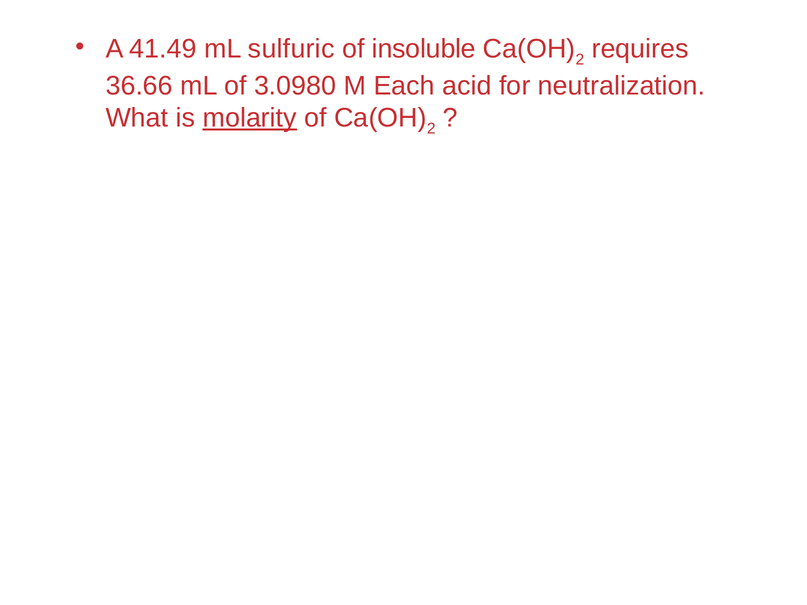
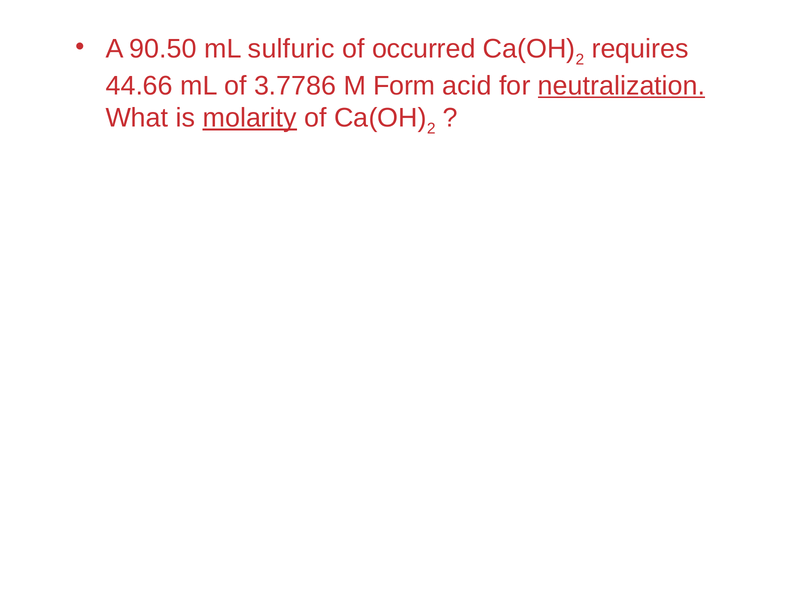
41.49: 41.49 -> 90.50 (163, 49)
insoluble: insoluble -> occurred (424, 49)
36.66: 36.66 -> 44.66 (139, 86)
3.0980: 3.0980 -> 3.7786 (295, 86)
Each: Each -> Form (404, 86)
neutralization underline: none -> present (622, 86)
